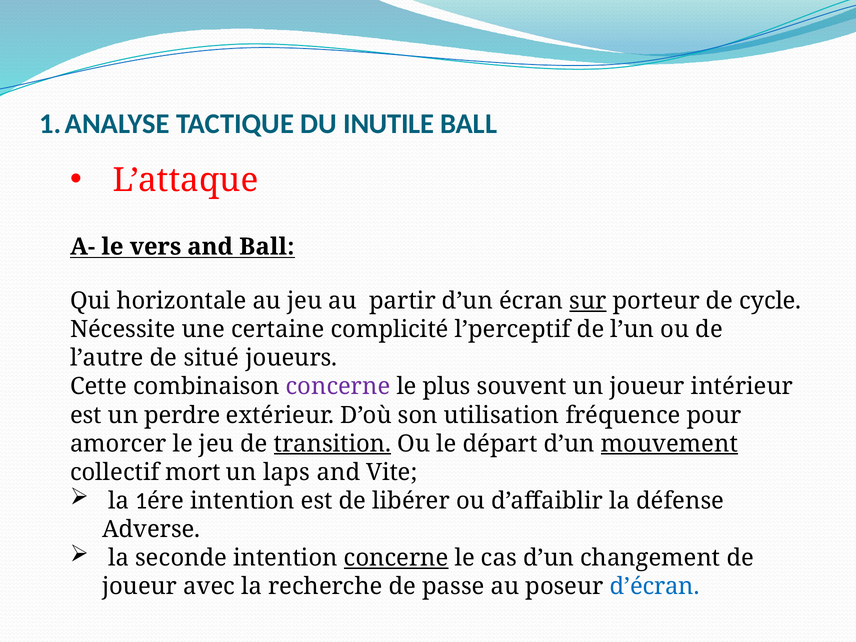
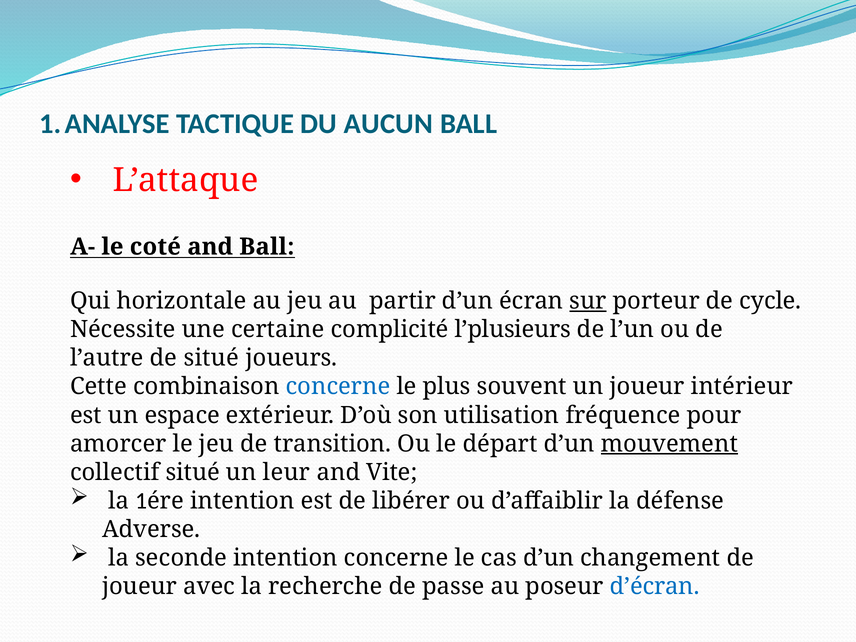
INUTILE: INUTILE -> AUCUN (388, 124)
vers: vers -> coté (155, 247)
l’perceptif: l’perceptif -> l’plusieurs (513, 330)
concerne colour: purple -> blue (338, 387)
perdre: perdre -> espace (182, 415)
transition underline: present -> none (333, 444)
collectif mort: mort -> situé (193, 472)
laps: laps -> leur (287, 472)
concerne underline: present -> none (396, 558)
